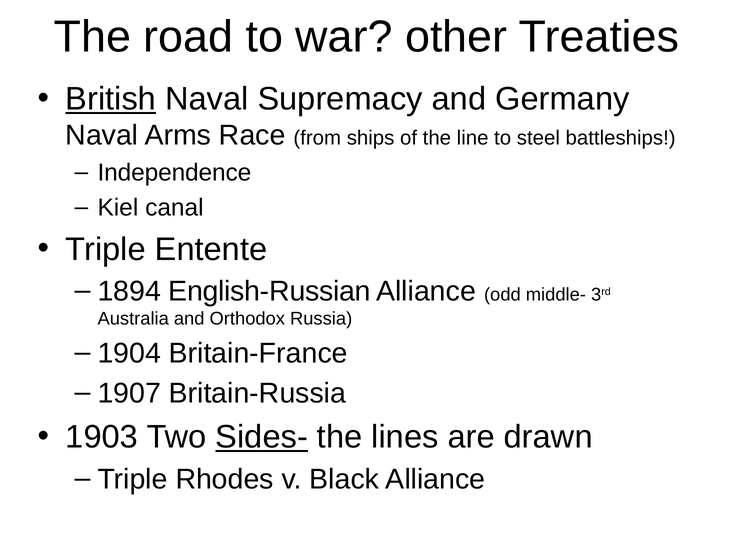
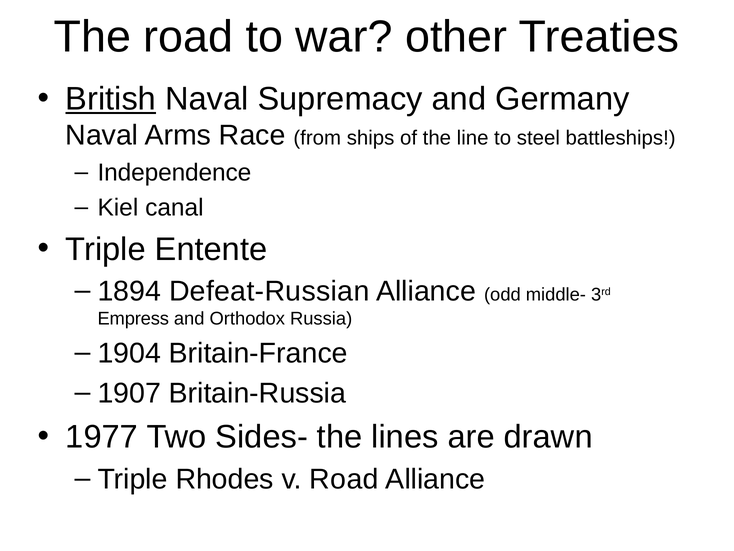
English-Russian: English-Russian -> Defeat-Russian (269, 291)
Australia: Australia -> Empress (133, 319)
1903: 1903 -> 1977 (102, 437)
Sides- underline: present -> none (262, 437)
v Black: Black -> Road (344, 479)
